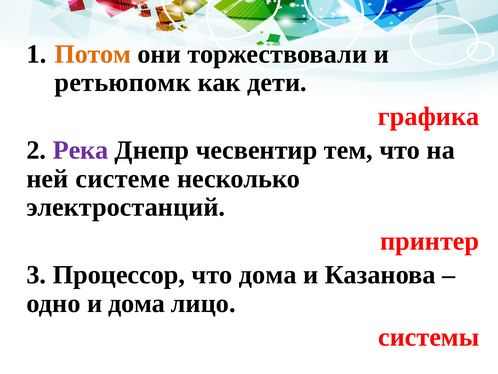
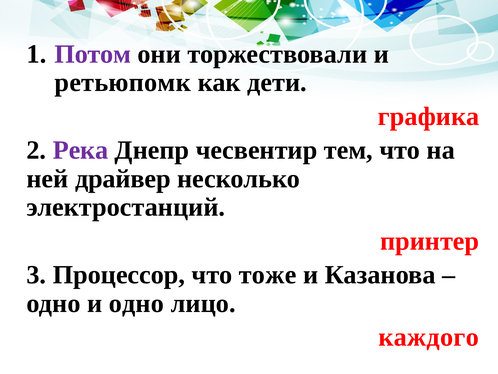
Потом colour: orange -> purple (93, 54)
системе: системе -> драйвер (123, 178)
что дома: дома -> тоже (268, 275)
и дома: дома -> одно (136, 303)
системы: системы -> каждого (429, 337)
